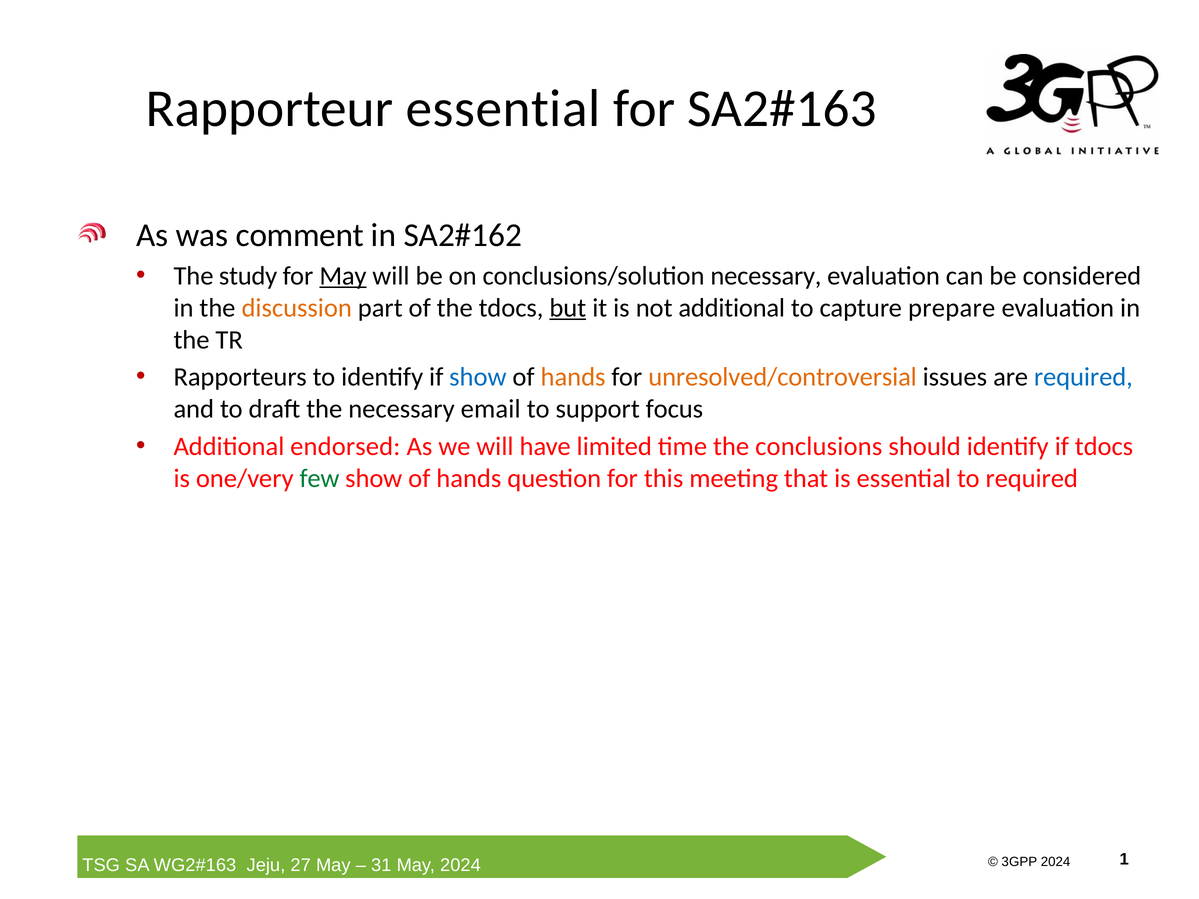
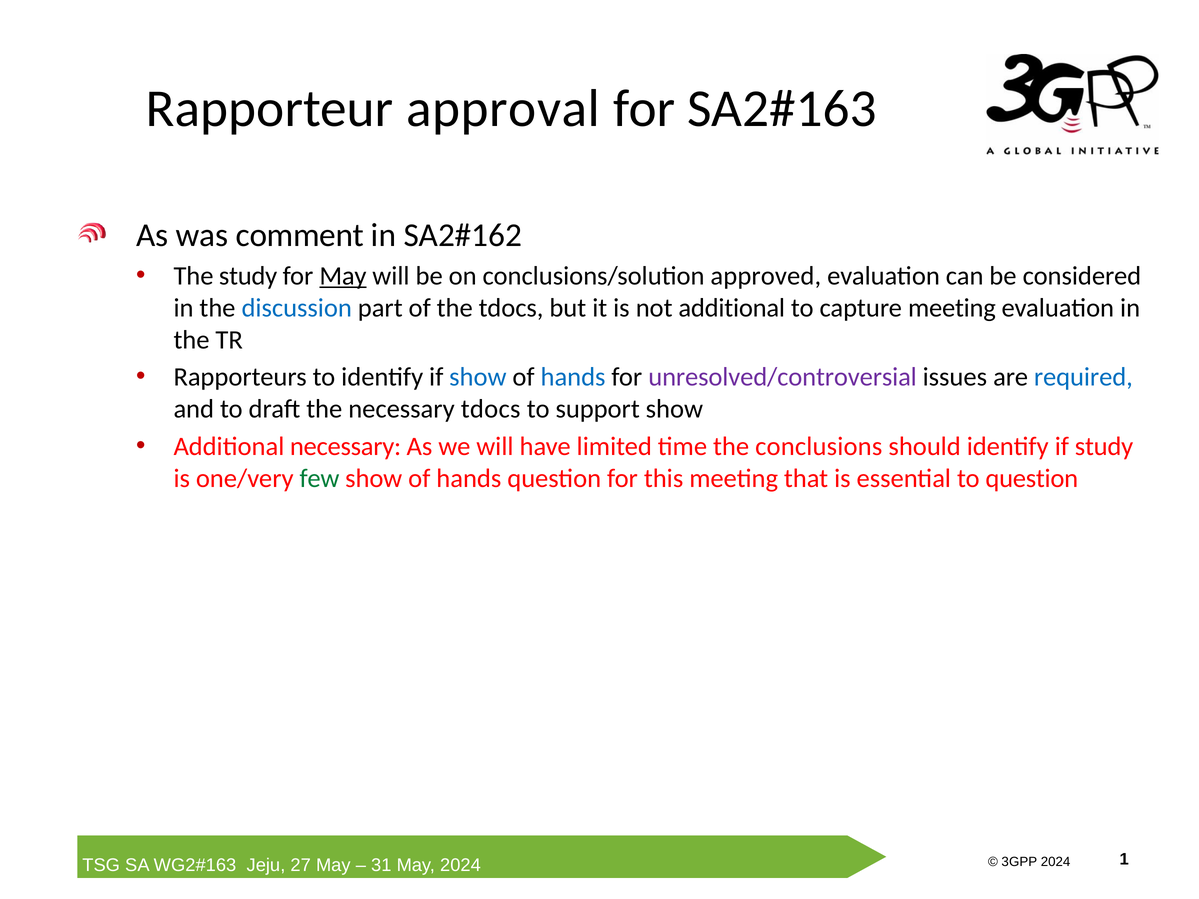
Rapporteur essential: essential -> approval (503, 109)
conclusions/solution necessary: necessary -> approved (766, 276)
discussion colour: orange -> blue (297, 308)
but underline: present -> none (568, 308)
capture prepare: prepare -> meeting (952, 308)
hands colour: orange -> blue (573, 377)
unresolved/controversial colour: orange -> purple (783, 377)
necessary email: email -> tdocs (491, 409)
support focus: focus -> show (674, 409)
Additional endorsed: endorsed -> necessary (346, 447)
if tdocs: tdocs -> study (1104, 447)
to required: required -> question (1032, 478)
